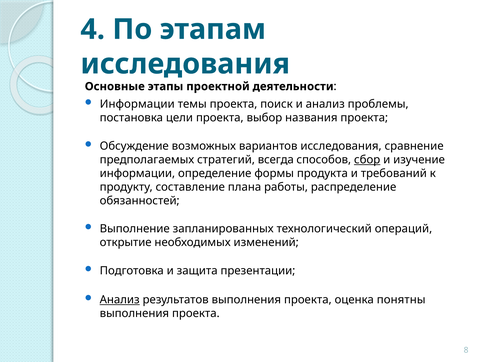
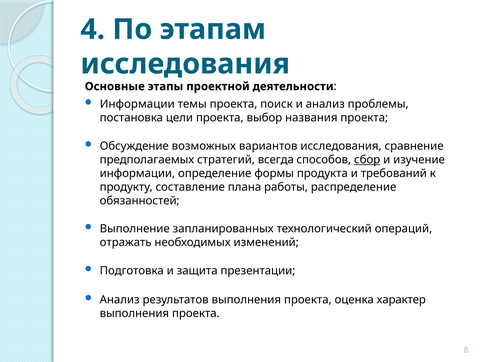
открытие: открытие -> отражать (126, 242)
Анализ underline: present -> none (120, 299)
понятны: понятны -> характер (401, 299)
